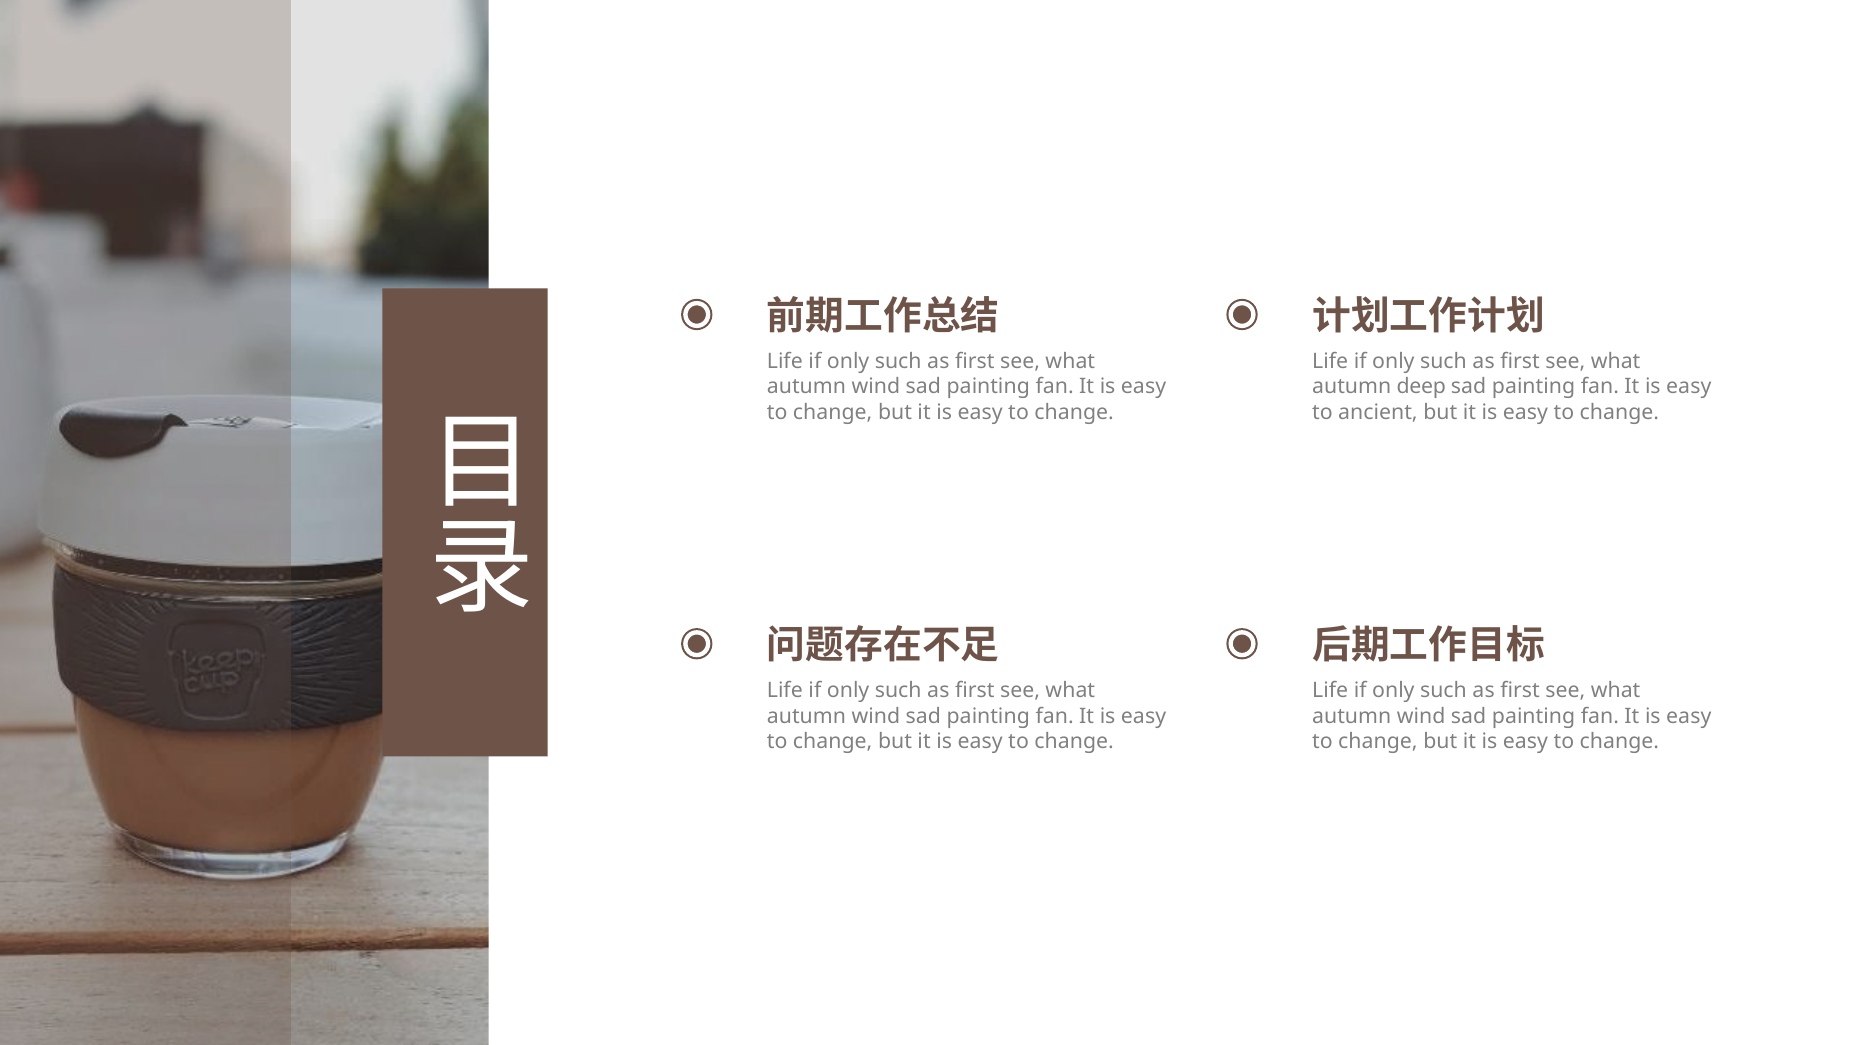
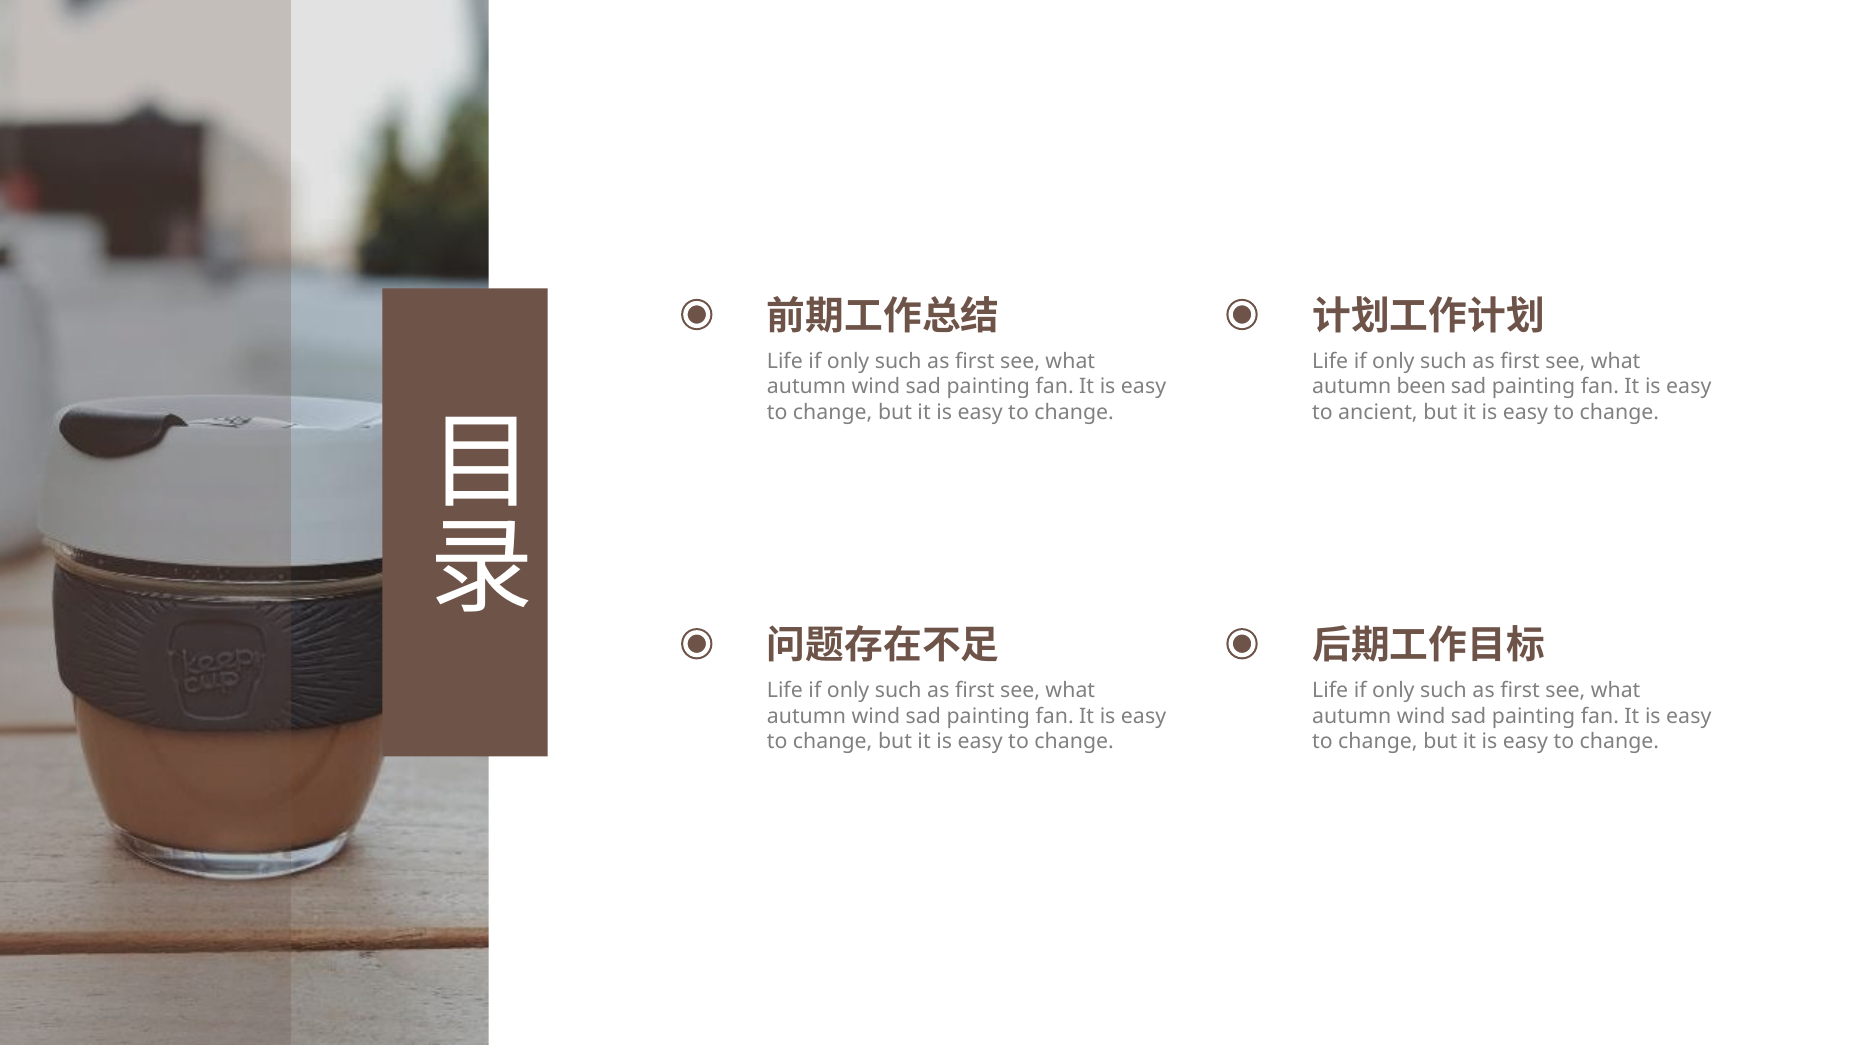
deep: deep -> been (1421, 387)
